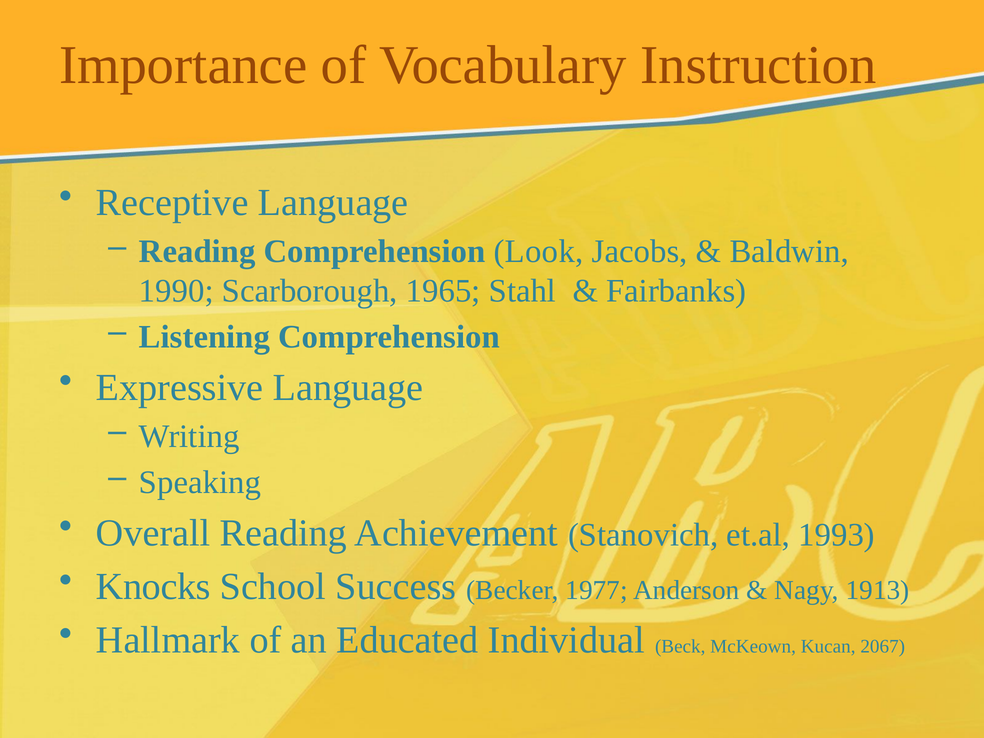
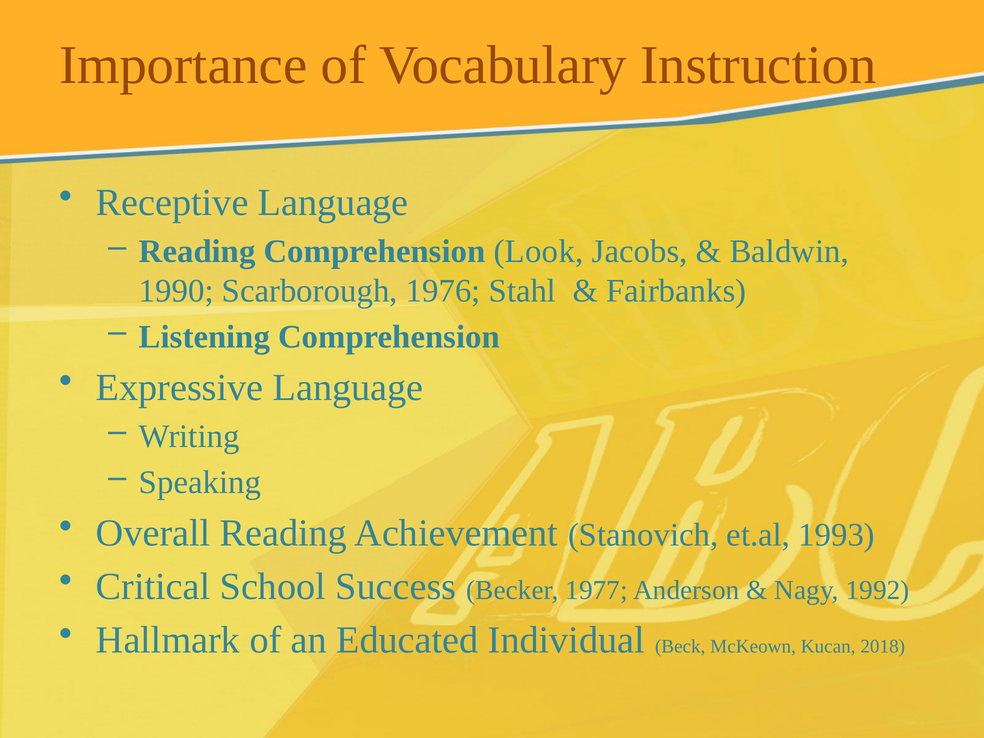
1965: 1965 -> 1976 (443, 291)
Knocks: Knocks -> Critical (153, 587)
1913: 1913 -> 1992 (878, 590)
2067: 2067 -> 2018 (883, 647)
